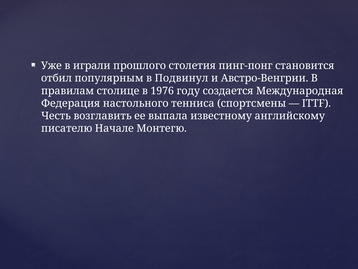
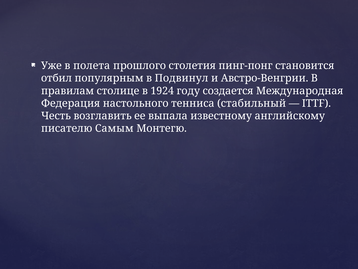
играли: играли -> полета (92, 66)
1976: 1976 -> 1924 (162, 91)
спортсмены: спортсмены -> стабильный (252, 103)
Начале: Начале -> Самым (114, 128)
